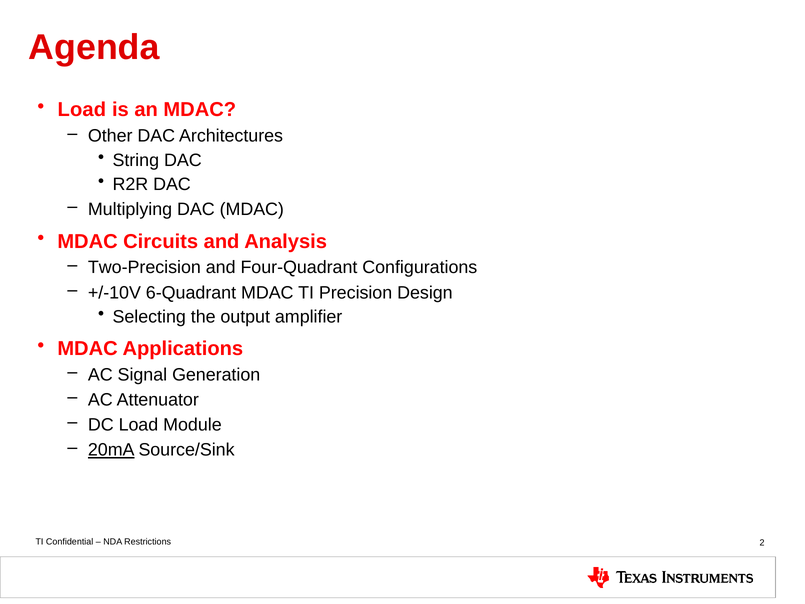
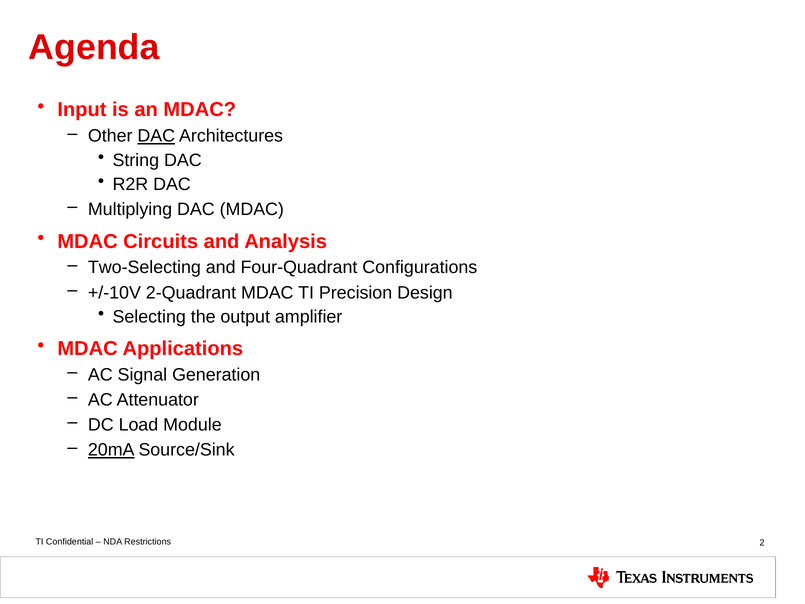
Load: Load -> Input (82, 110)
DAC underline: none -> present (156, 136)
Two-Precision: Two-Precision -> Two-Selecting (144, 267)
6-Quadrant: 6-Quadrant -> 2-Quadrant (191, 293)
